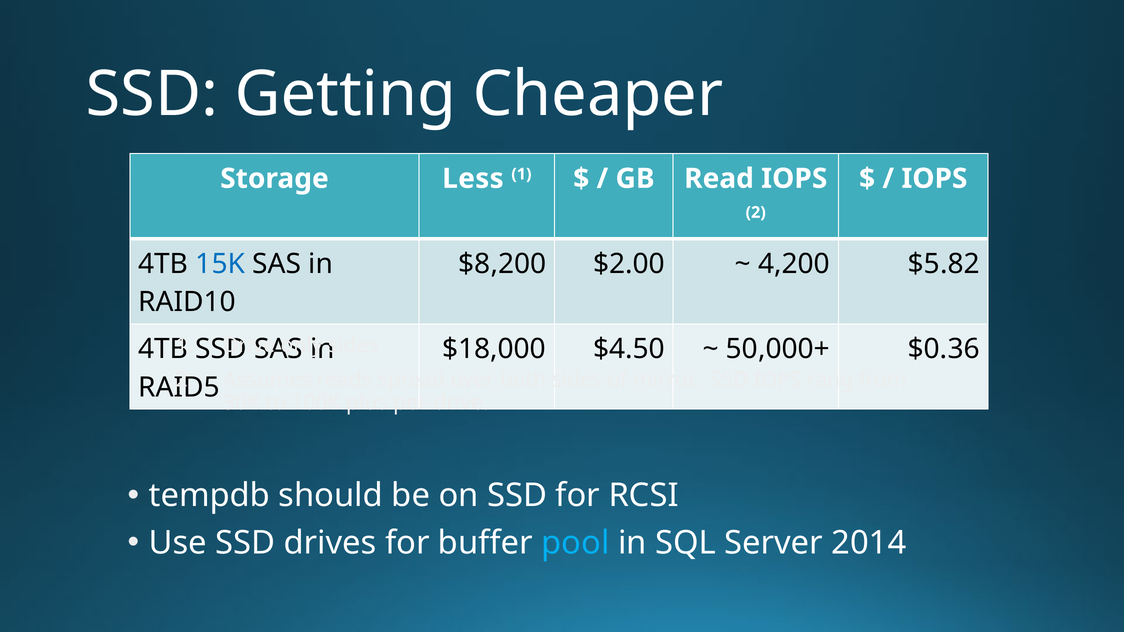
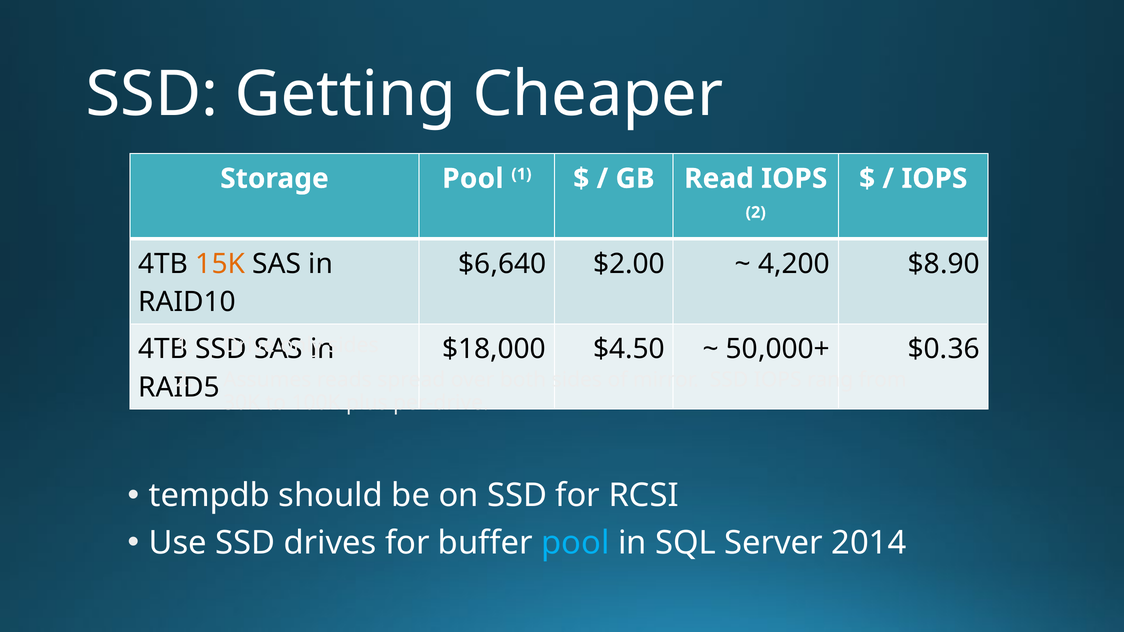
Storage Less: Less -> Pool (473, 179)
15K colour: blue -> orange (220, 264)
$8,200: $8,200 -> $6,640 (502, 264)
$5.82: $5.82 -> $8.90 (944, 264)
